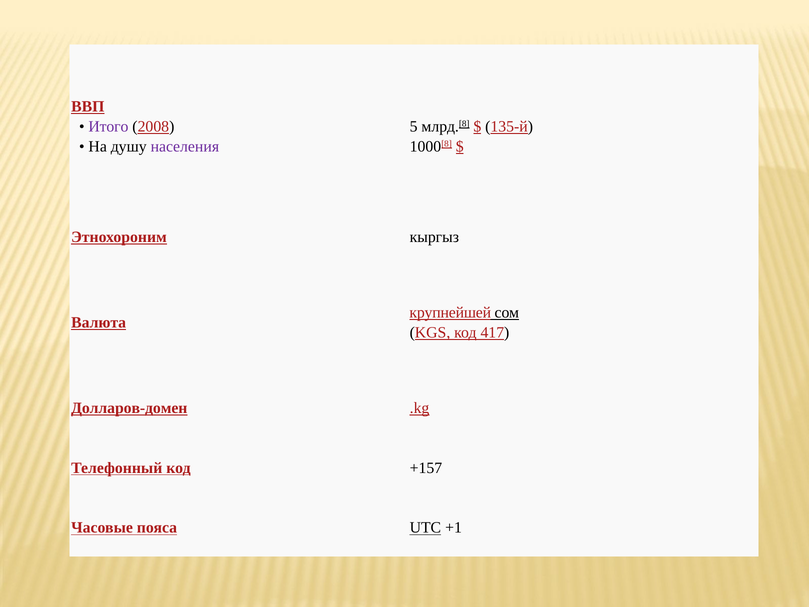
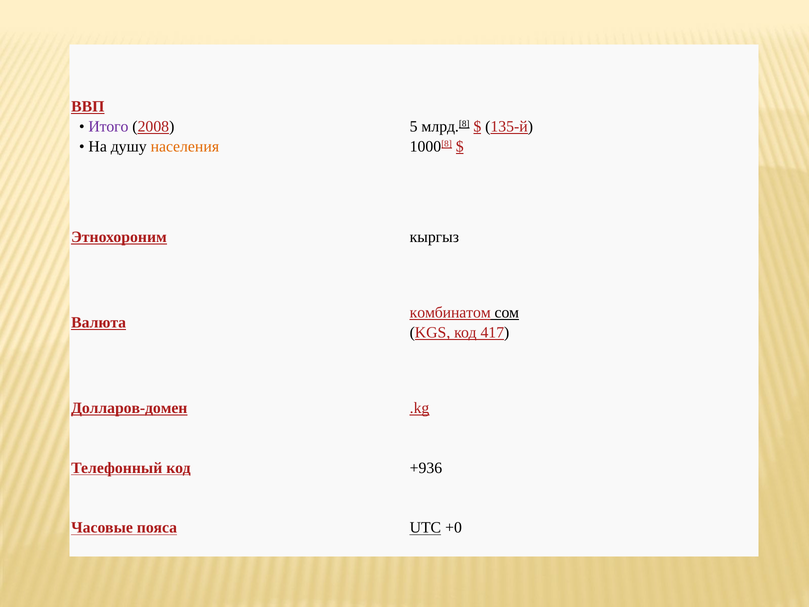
населения colour: purple -> orange (185, 146)
крупнейшей: крупнейшей -> комбинатом (450, 312)
+157: +157 -> +936 (426, 468)
+1: +1 -> +0 (454, 528)
